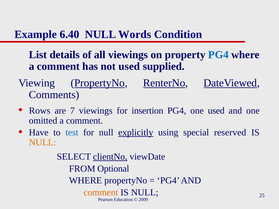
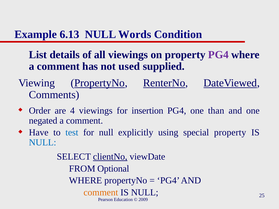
6.40: 6.40 -> 6.13 (70, 34)
PG4 colour: blue -> purple (218, 55)
Rows: Rows -> Order (40, 111)
7: 7 -> 4 (72, 111)
one used: used -> than (216, 111)
omitted: omitted -> negated (43, 121)
explicitly underline: present -> none (136, 133)
special reserved: reserved -> property (230, 133)
NULL colour: orange -> blue (43, 143)
